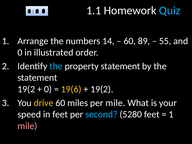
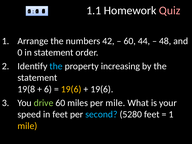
Quiz colour: light blue -> pink (170, 10)
14: 14 -> 42 (108, 41)
89: 89 -> 44 (144, 41)
55: 55 -> 48 (165, 41)
in illustrated: illustrated -> statement (54, 53)
property statement: statement -> increasing (120, 66)
19(2: 19(2 -> 19(8 (26, 89)
0: 0 -> 6 (48, 89)
19(2: 19(2 -> 19(6 (102, 89)
drive colour: yellow -> light green (44, 103)
mile colour: pink -> yellow (27, 126)
